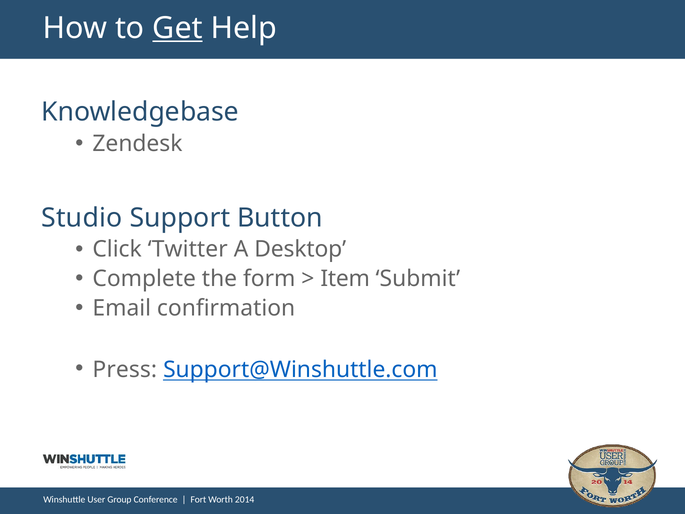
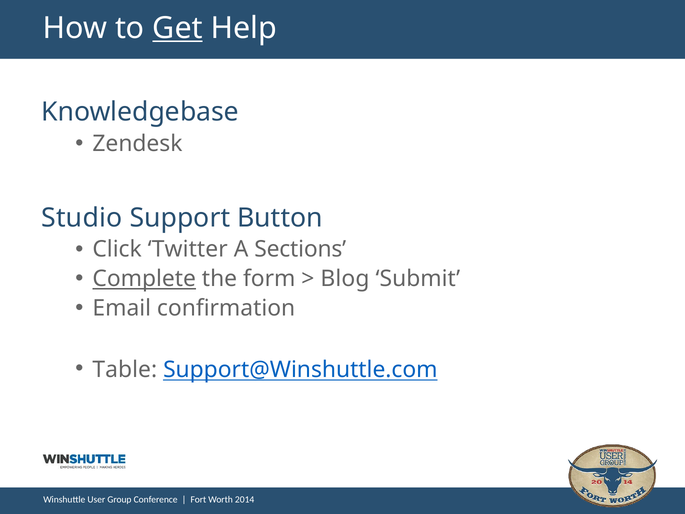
Desktop: Desktop -> Sections (300, 249)
Complete underline: none -> present (144, 279)
Item: Item -> Blog (345, 279)
Press: Press -> Table (125, 370)
